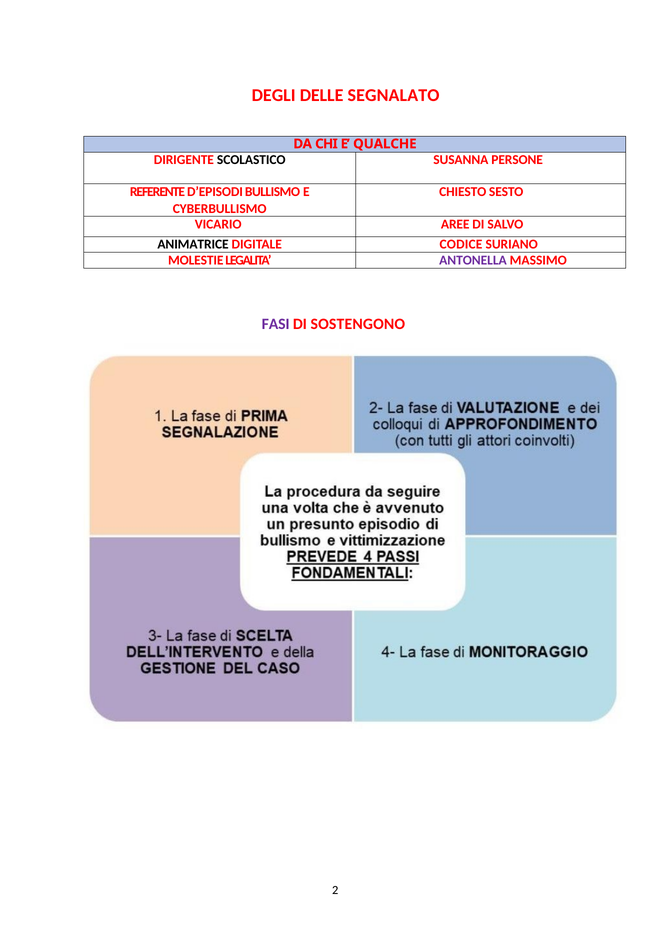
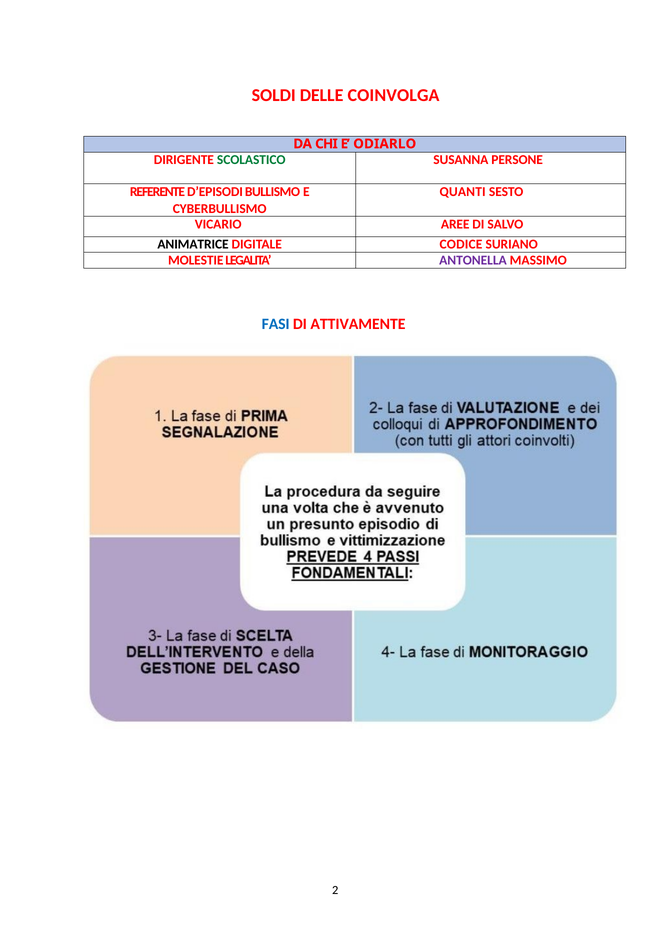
DEGLI: DEGLI -> SOLDI (274, 95)
SEGNALATO: SEGNALATO -> COINVOLGA (394, 95)
QUALCHE: QUALCHE -> ODIARLO (385, 144)
SCOLASTICO colour: black -> green (251, 160)
CHIESTO: CHIESTO -> QUANTI (463, 192)
FASI colour: purple -> blue (276, 324)
SOSTENGONO: SOSTENGONO -> ATTIVAMENTE (358, 324)
